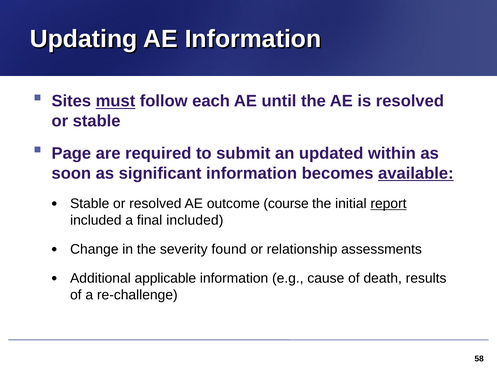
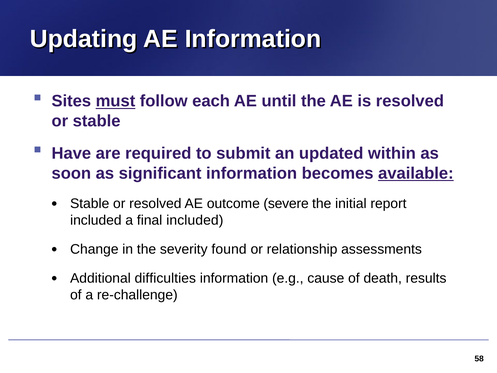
Page: Page -> Have (71, 153)
course: course -> severe (286, 204)
report underline: present -> none (388, 204)
applicable: applicable -> difficulties (165, 278)
